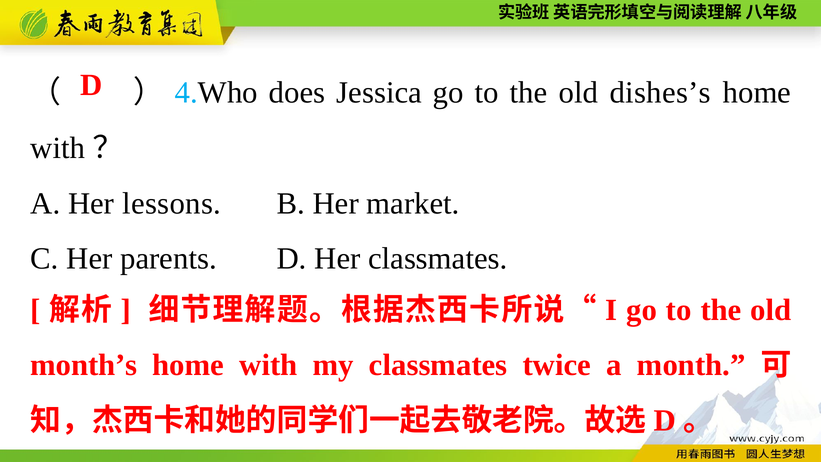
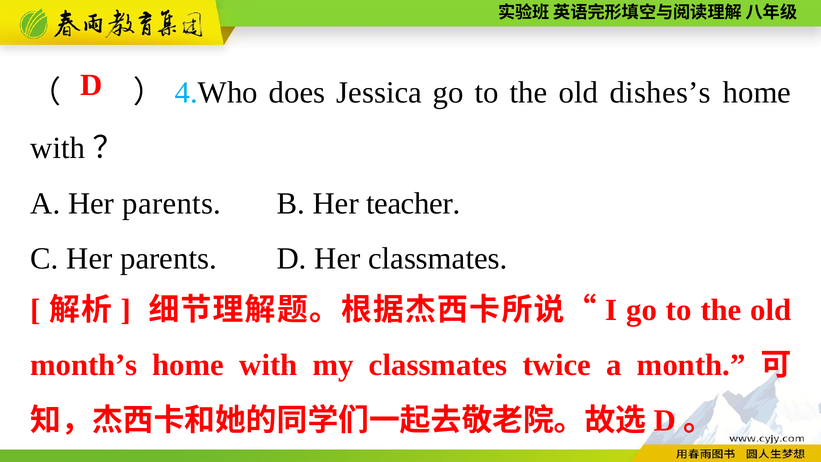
A Her lessons: lessons -> parents (172, 203)
market: market -> teacher (413, 203)
